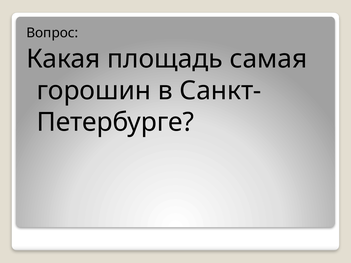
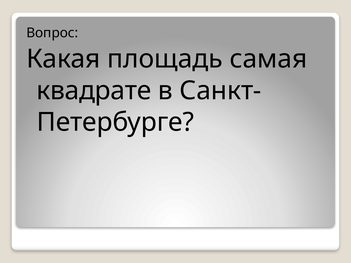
горошин: горошин -> квадрате (94, 91)
